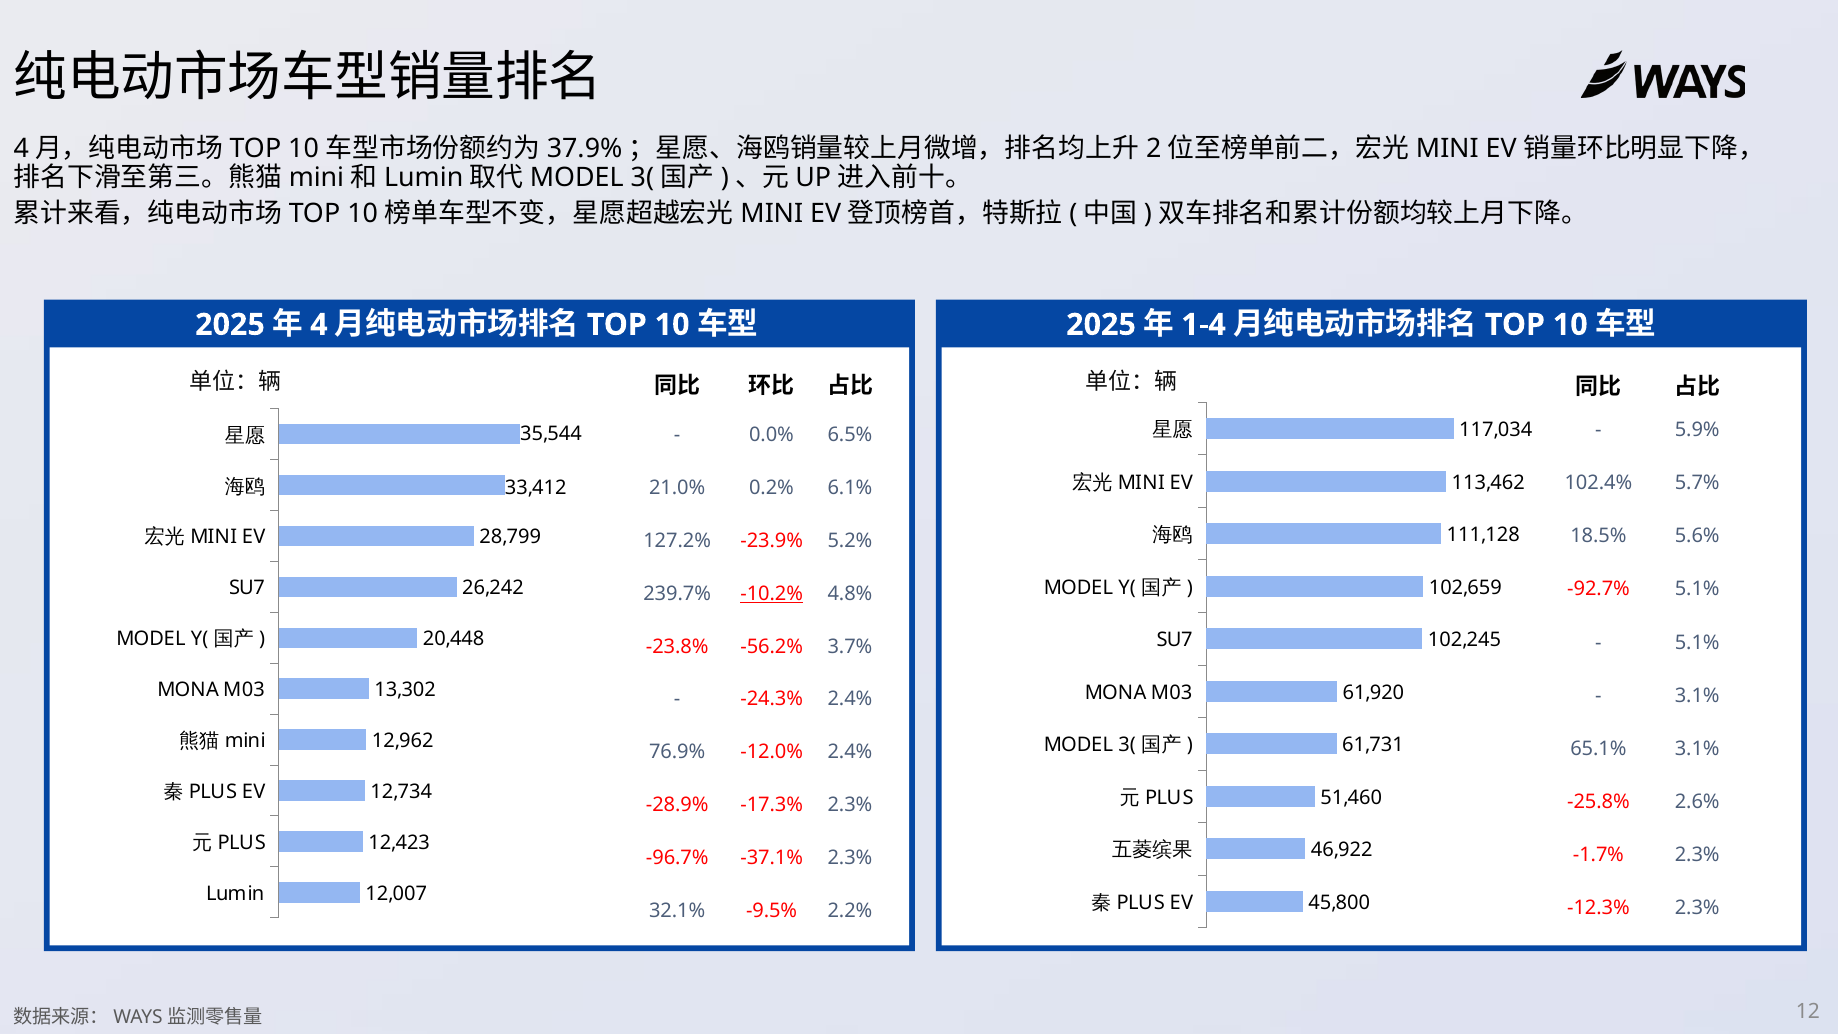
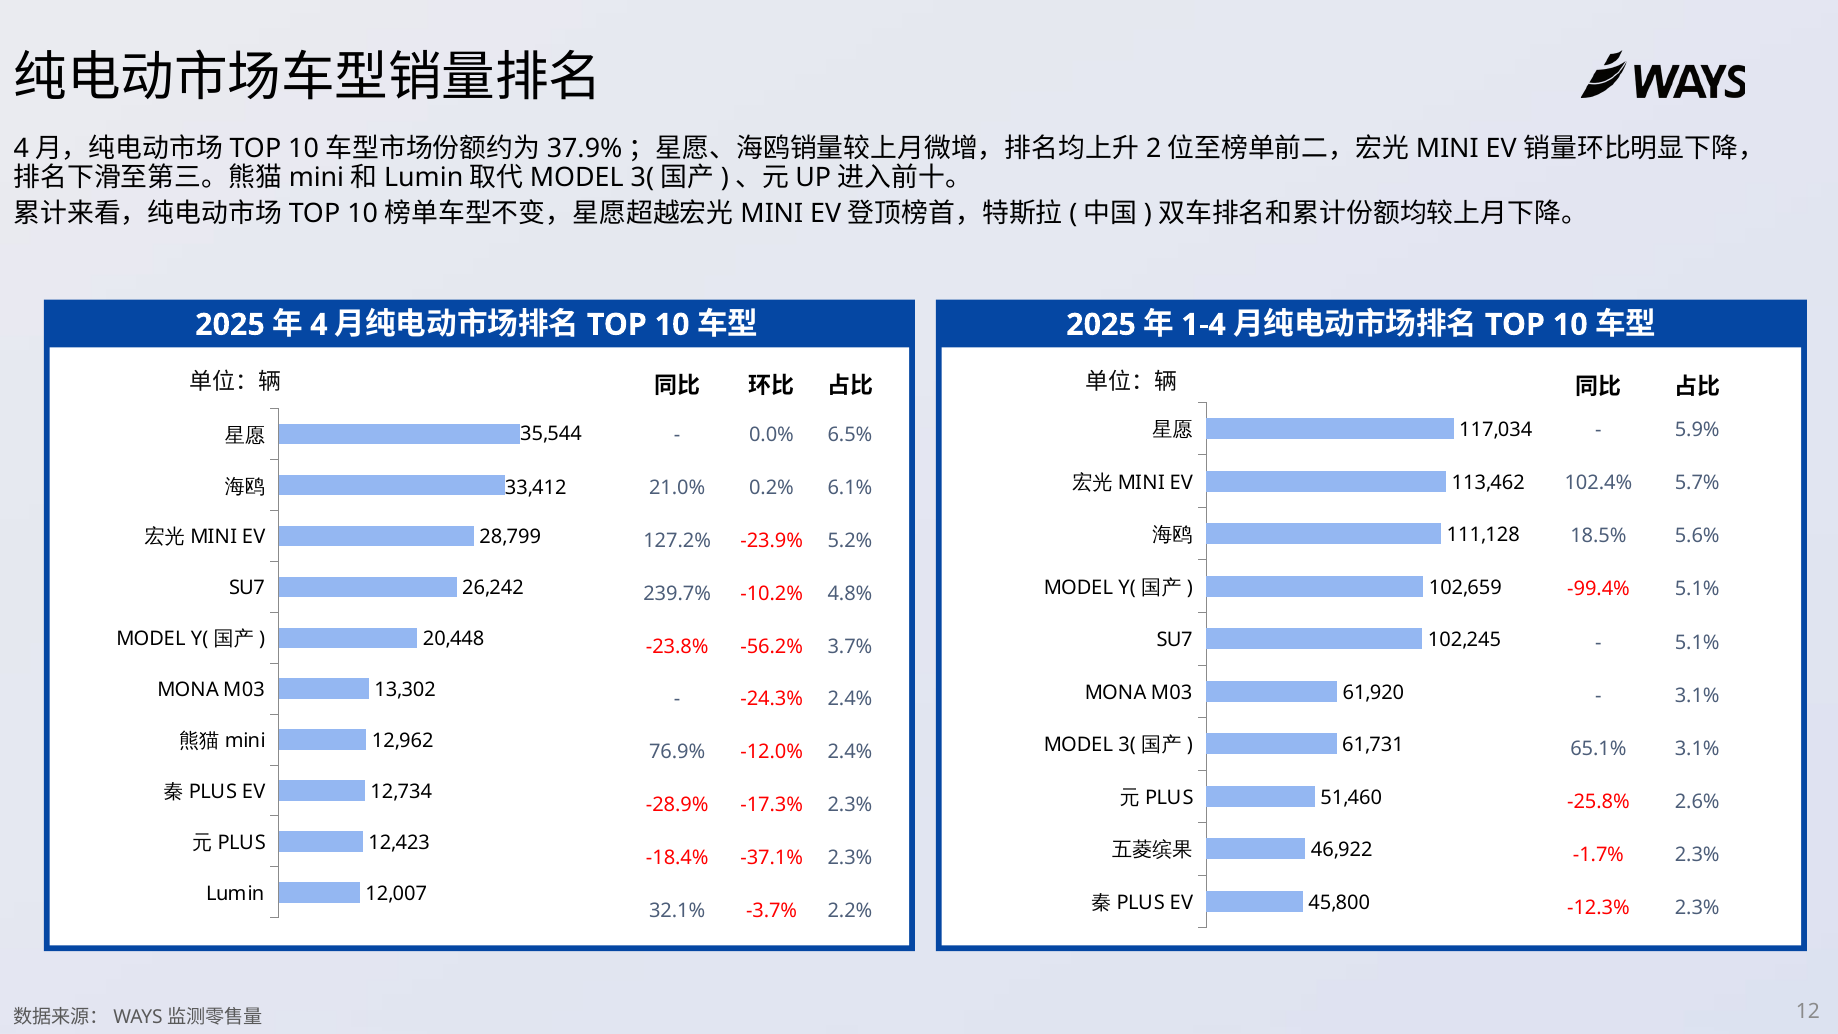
-92.7%: -92.7% -> -99.4% (1599, 589)
-10.2% underline: present -> none (772, 593)
-96.7%: -96.7% -> -18.4% (677, 858)
-9.5%: -9.5% -> -3.7% (772, 911)
